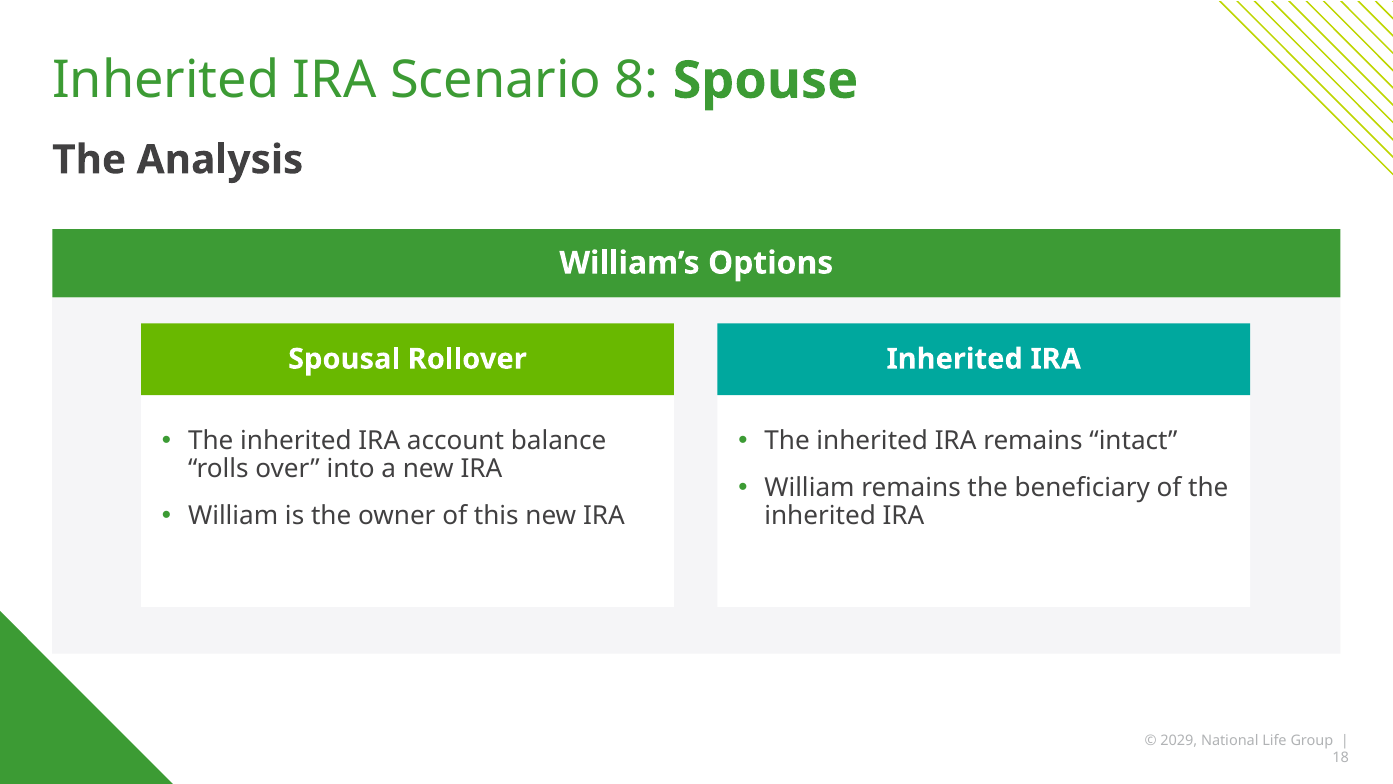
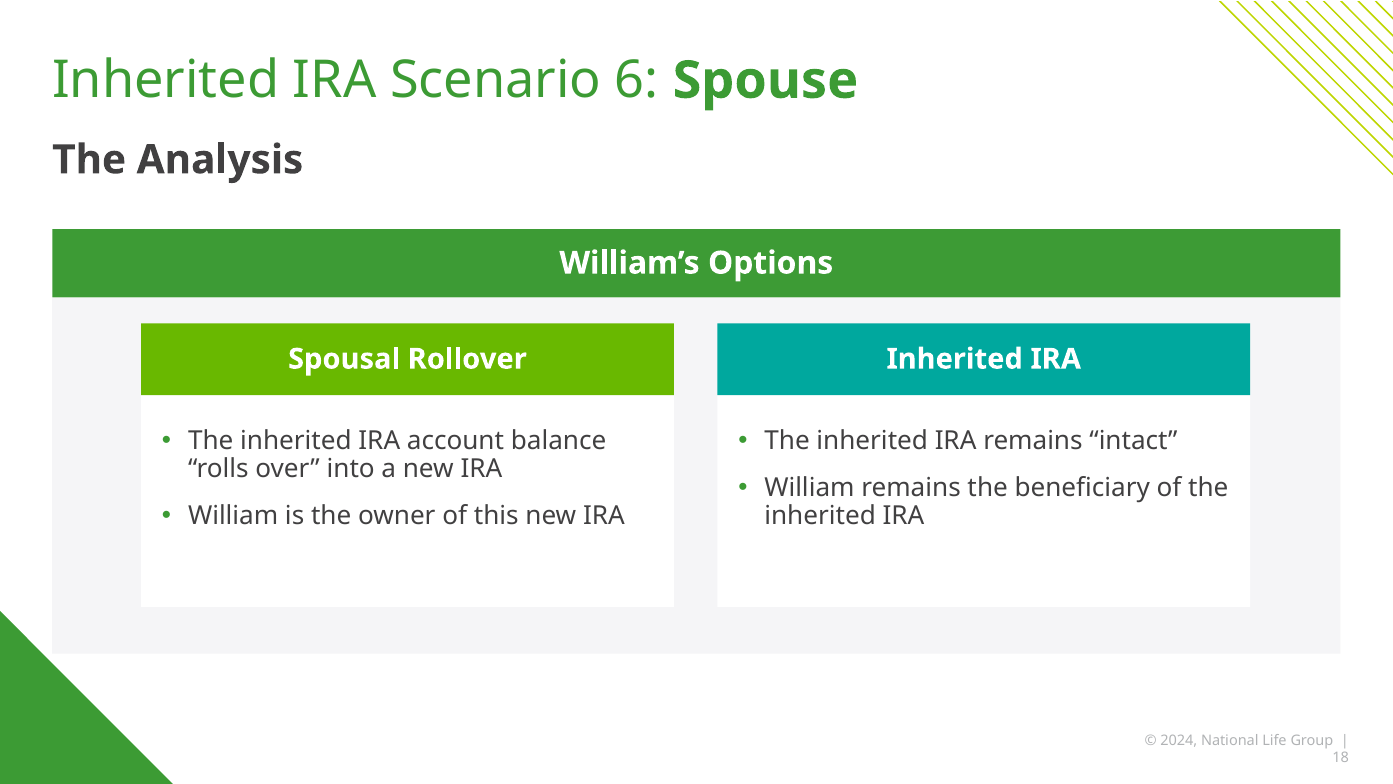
8: 8 -> 6 (637, 81)
2029: 2029 -> 2024 (1179, 740)
